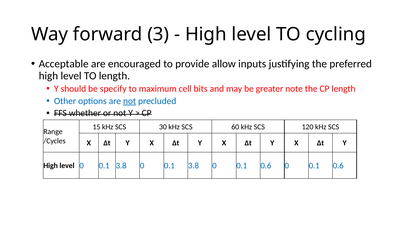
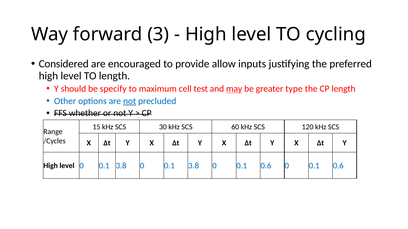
Acceptable: Acceptable -> Considered (64, 64)
bits: bits -> test (201, 89)
may underline: none -> present (234, 89)
note: note -> type (294, 89)
